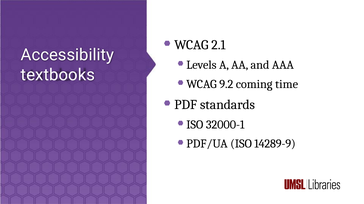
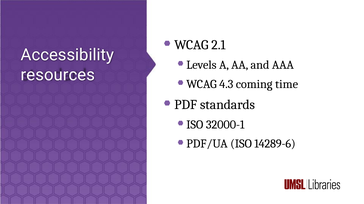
textbooks: textbooks -> resources (58, 75)
9.2: 9.2 -> 4.3 (226, 84)
14289-9: 14289-9 -> 14289-6 (275, 144)
